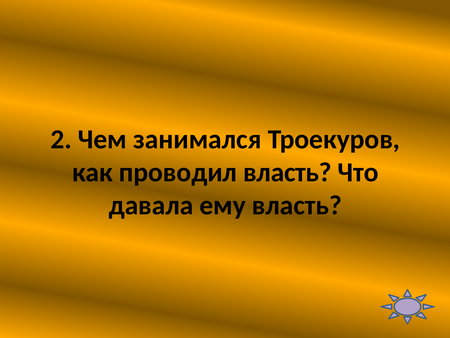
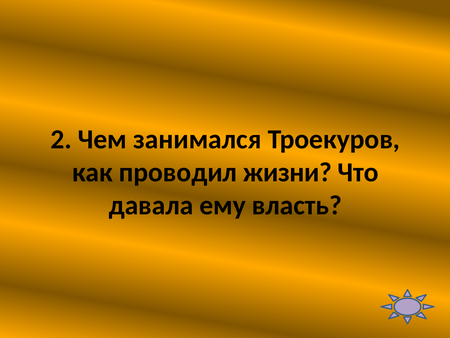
проводил власть: власть -> жизни (287, 172)
